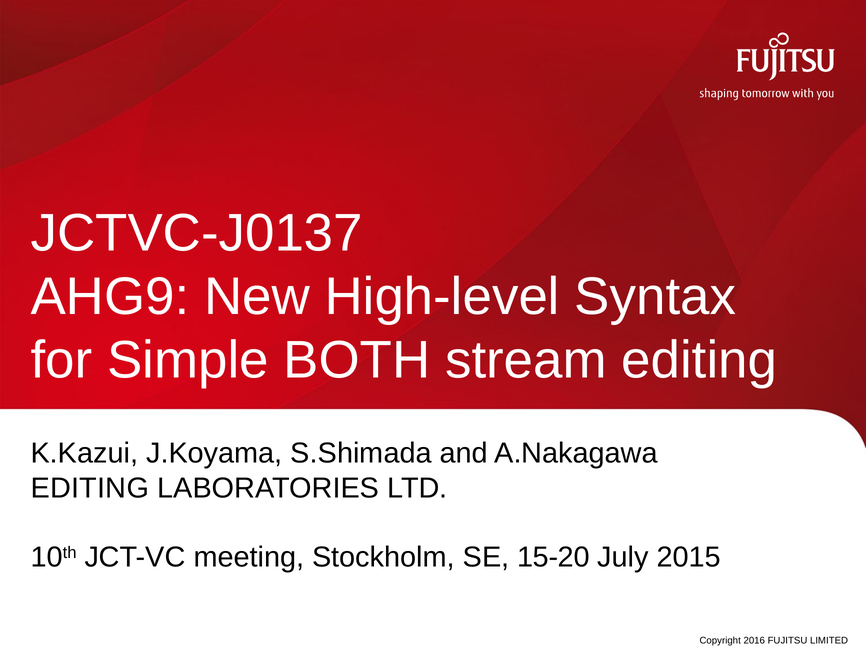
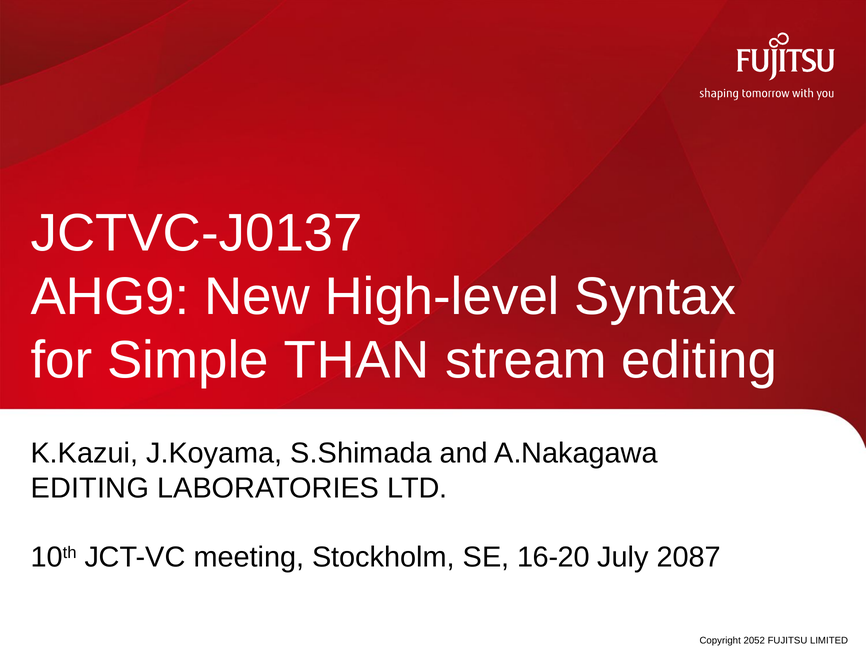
BOTH: BOTH -> THAN (357, 360)
15-20: 15-20 -> 16-20 (553, 557)
2015: 2015 -> 2087 (689, 557)
2016: 2016 -> 2052 (754, 640)
